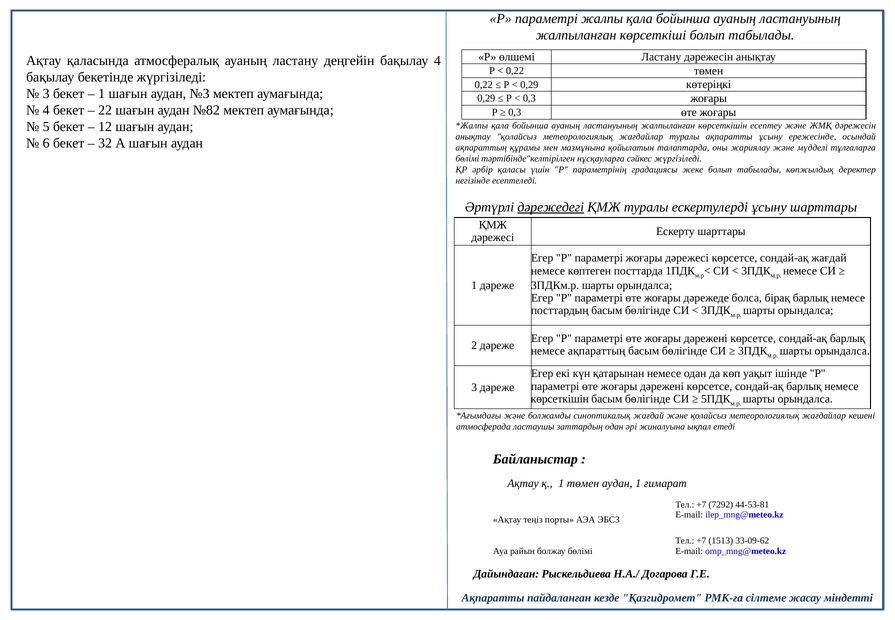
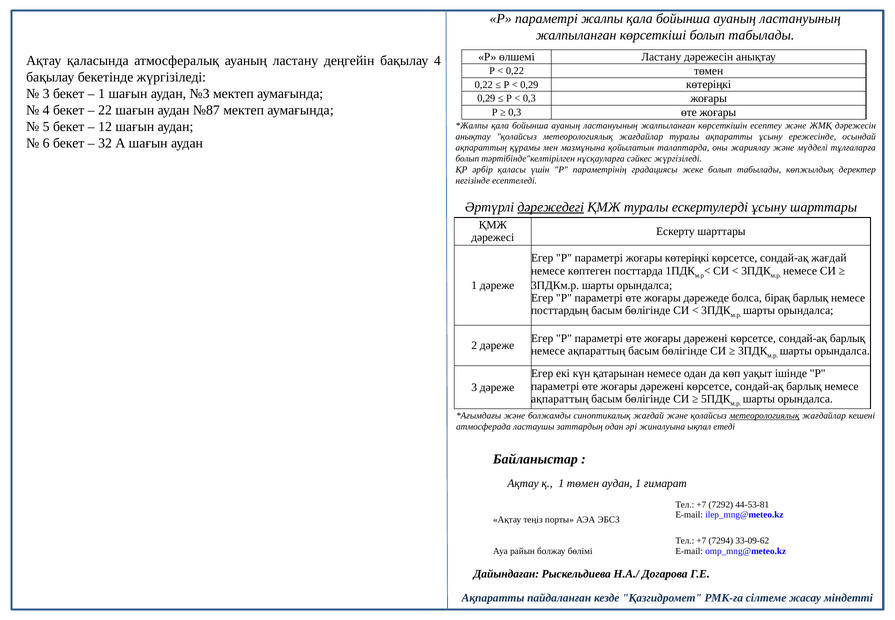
№82: №82 -> №87 (206, 110)
бөлімі: бөлімі -> болып (467, 158)
жоғары дәрежесі: дәрежесі -> көтеріңкі (687, 258)
көрсеткішін: көрсеткішін -> ақпараттың (560, 399)
метеорологиялық underline: none -> present (764, 415)
1513: 1513 -> 7294 (721, 541)
